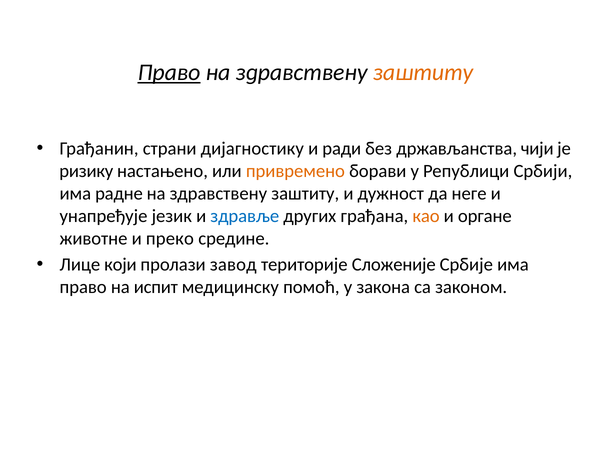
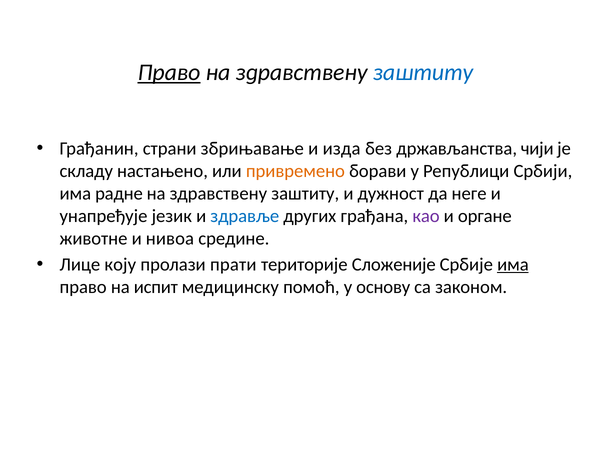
заштиту colour: orange -> blue (423, 72)
дијагностику: дијагностику -> збрињавањe (252, 149)
ради: ради -> изда (342, 149)
ризику: ризику -> складу (86, 171)
као colour: orange -> purple (426, 216)
преко: преко -> нивоа (170, 238)
који: који -> коју (120, 264)
завод: завод -> прати (233, 264)
има underline: none -> present (513, 264)
закона: закона -> основу (383, 287)
